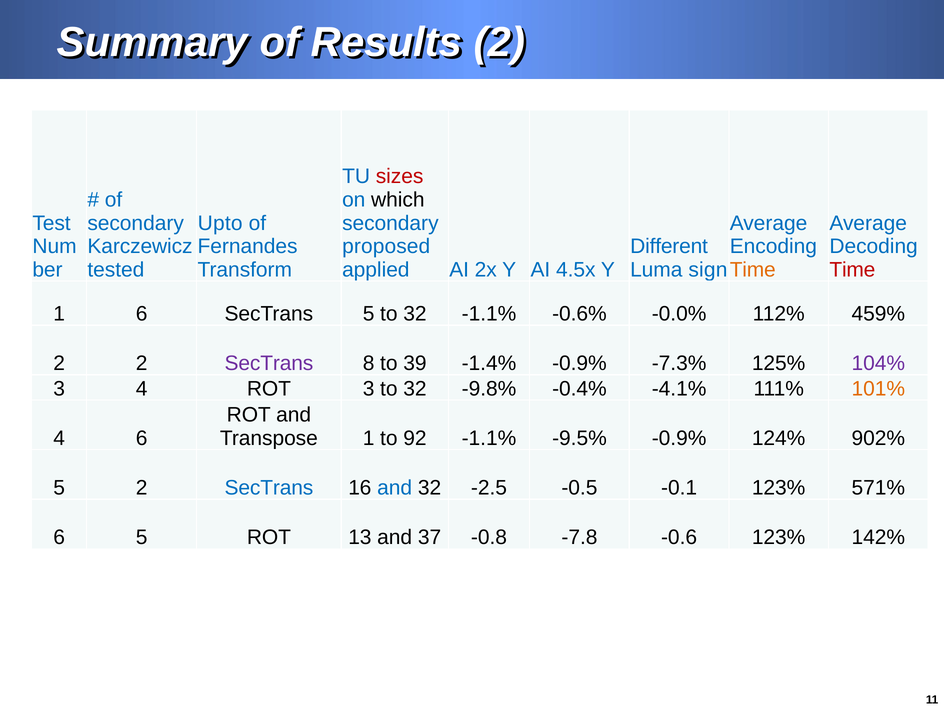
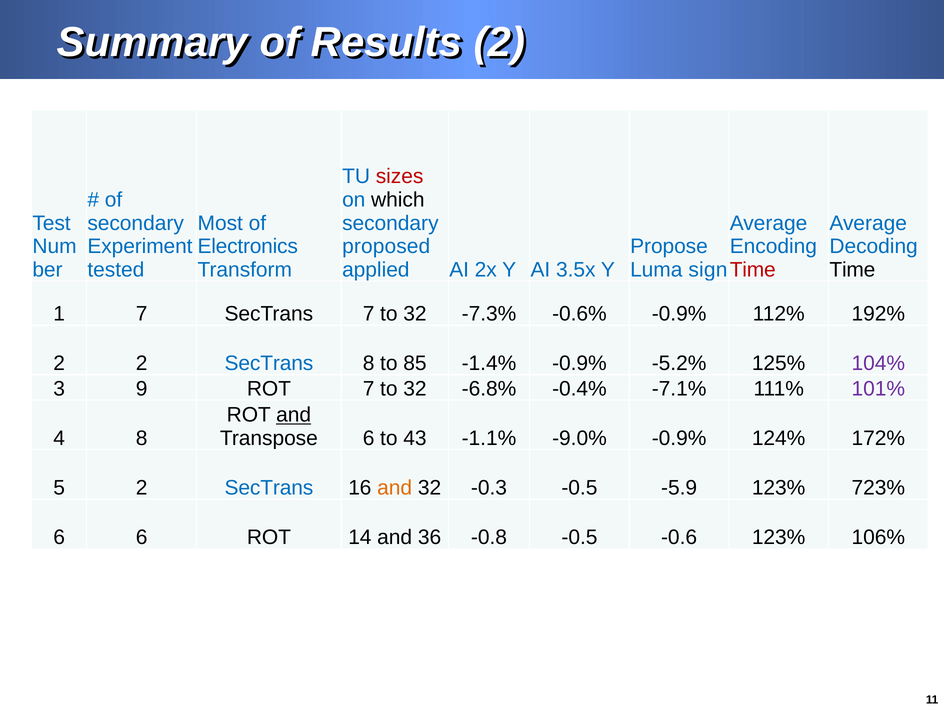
Upto: Upto -> Most (220, 223)
Karczewicz: Karczewicz -> Experiment (140, 246)
Fernandes: Fernandes -> Electronics (248, 246)
Different: Different -> Propose (669, 246)
4.5x: 4.5x -> 3.5x (576, 270)
Time colour: orange -> red (753, 270)
Time colour: red -> black (852, 270)
1 6: 6 -> 7 (142, 314)
SecTrans 5: 5 -> 7 (369, 314)
32 -1.1%: -1.1% -> -7.3% (489, 314)
-0.6% -0.0%: -0.0% -> -0.9% (679, 314)
459%: 459% -> 192% (878, 314)
SecTrans colour: purple -> blue (269, 363)
39: 39 -> 85 (415, 363)
-7.3%: -7.3% -> -5.2% (679, 363)
3 4: 4 -> 9 (142, 389)
ROT 3: 3 -> 7 (369, 389)
-9.8%: -9.8% -> -6.8% (489, 389)
-4.1%: -4.1% -> -7.1% (679, 389)
101% colour: orange -> purple (878, 389)
and underline: none -> present (294, 415)
4 6: 6 -> 8 (142, 438)
Transpose 1: 1 -> 6 (369, 438)
92: 92 -> 43 (415, 438)
-9.5%: -9.5% -> -9.0% (579, 438)
902%: 902% -> 172% (878, 438)
and colour: blue -> orange (395, 488)
-2.5: -2.5 -> -0.3 (489, 488)
-0.1: -0.1 -> -5.9 (679, 488)
571%: 571% -> 723% (878, 488)
6 5: 5 -> 6 (142, 537)
13: 13 -> 14 (360, 537)
37: 37 -> 36 (430, 537)
-0.8 -7.8: -7.8 -> -0.5 (579, 537)
142%: 142% -> 106% (878, 537)
